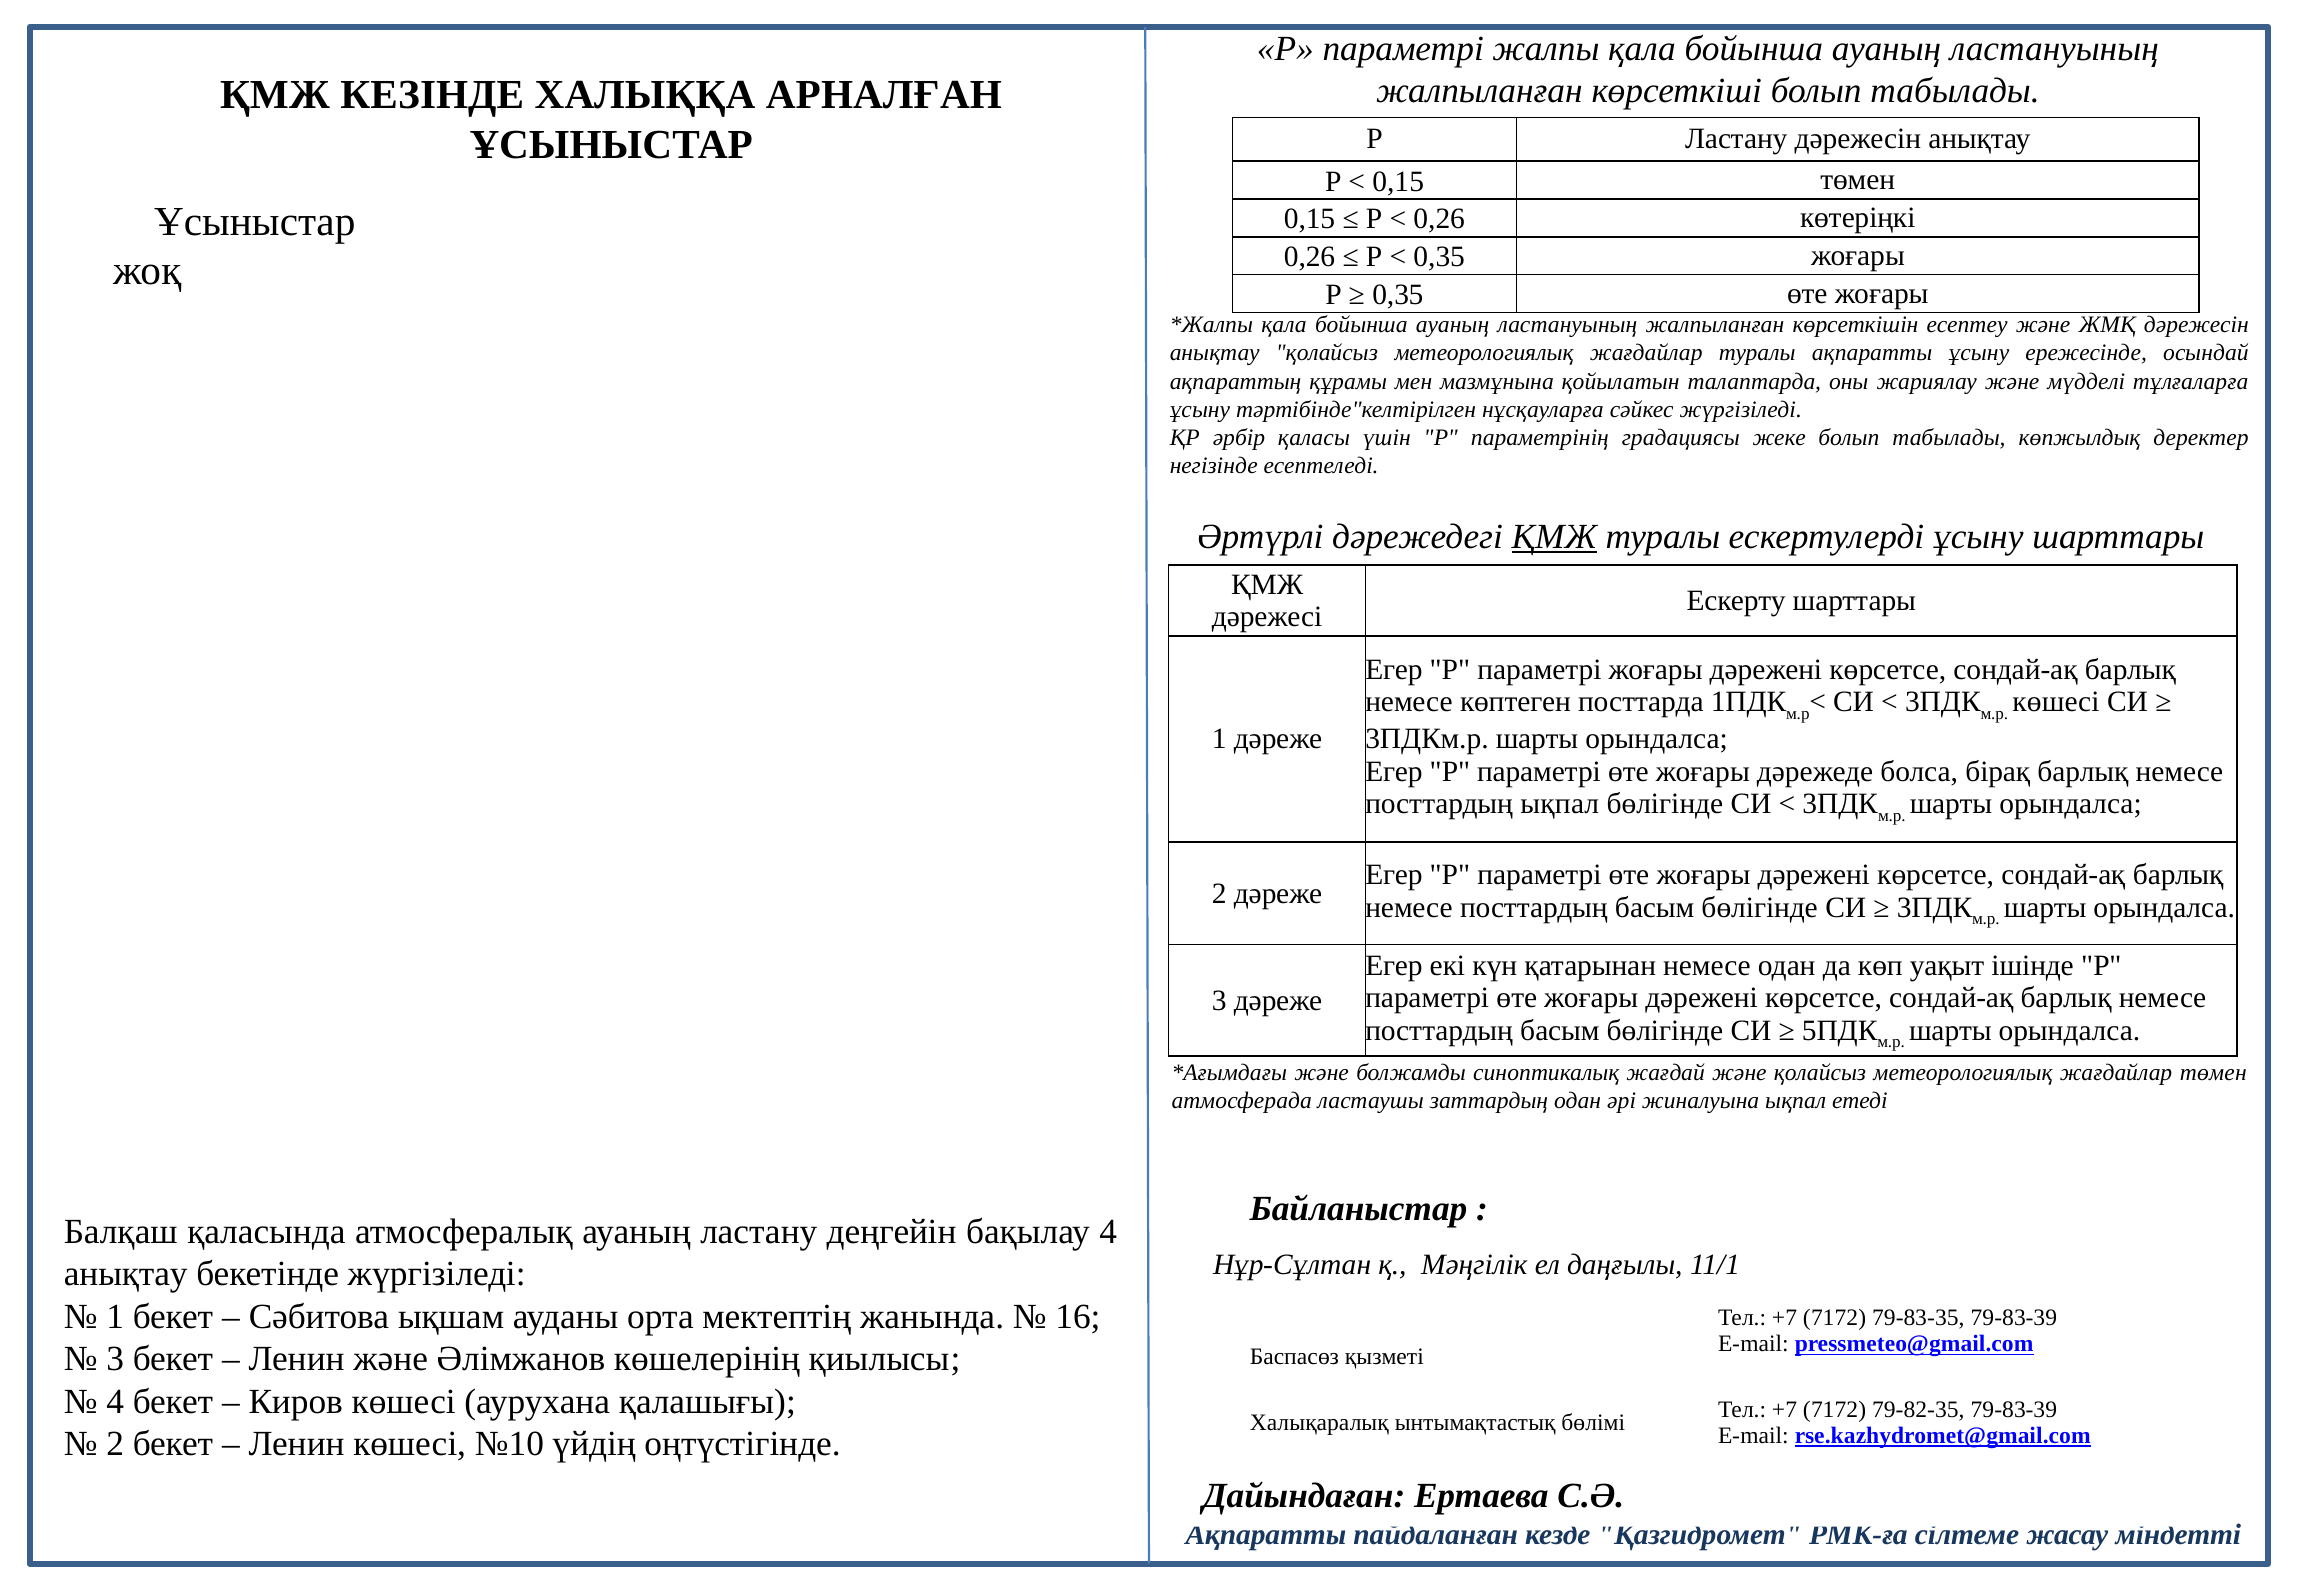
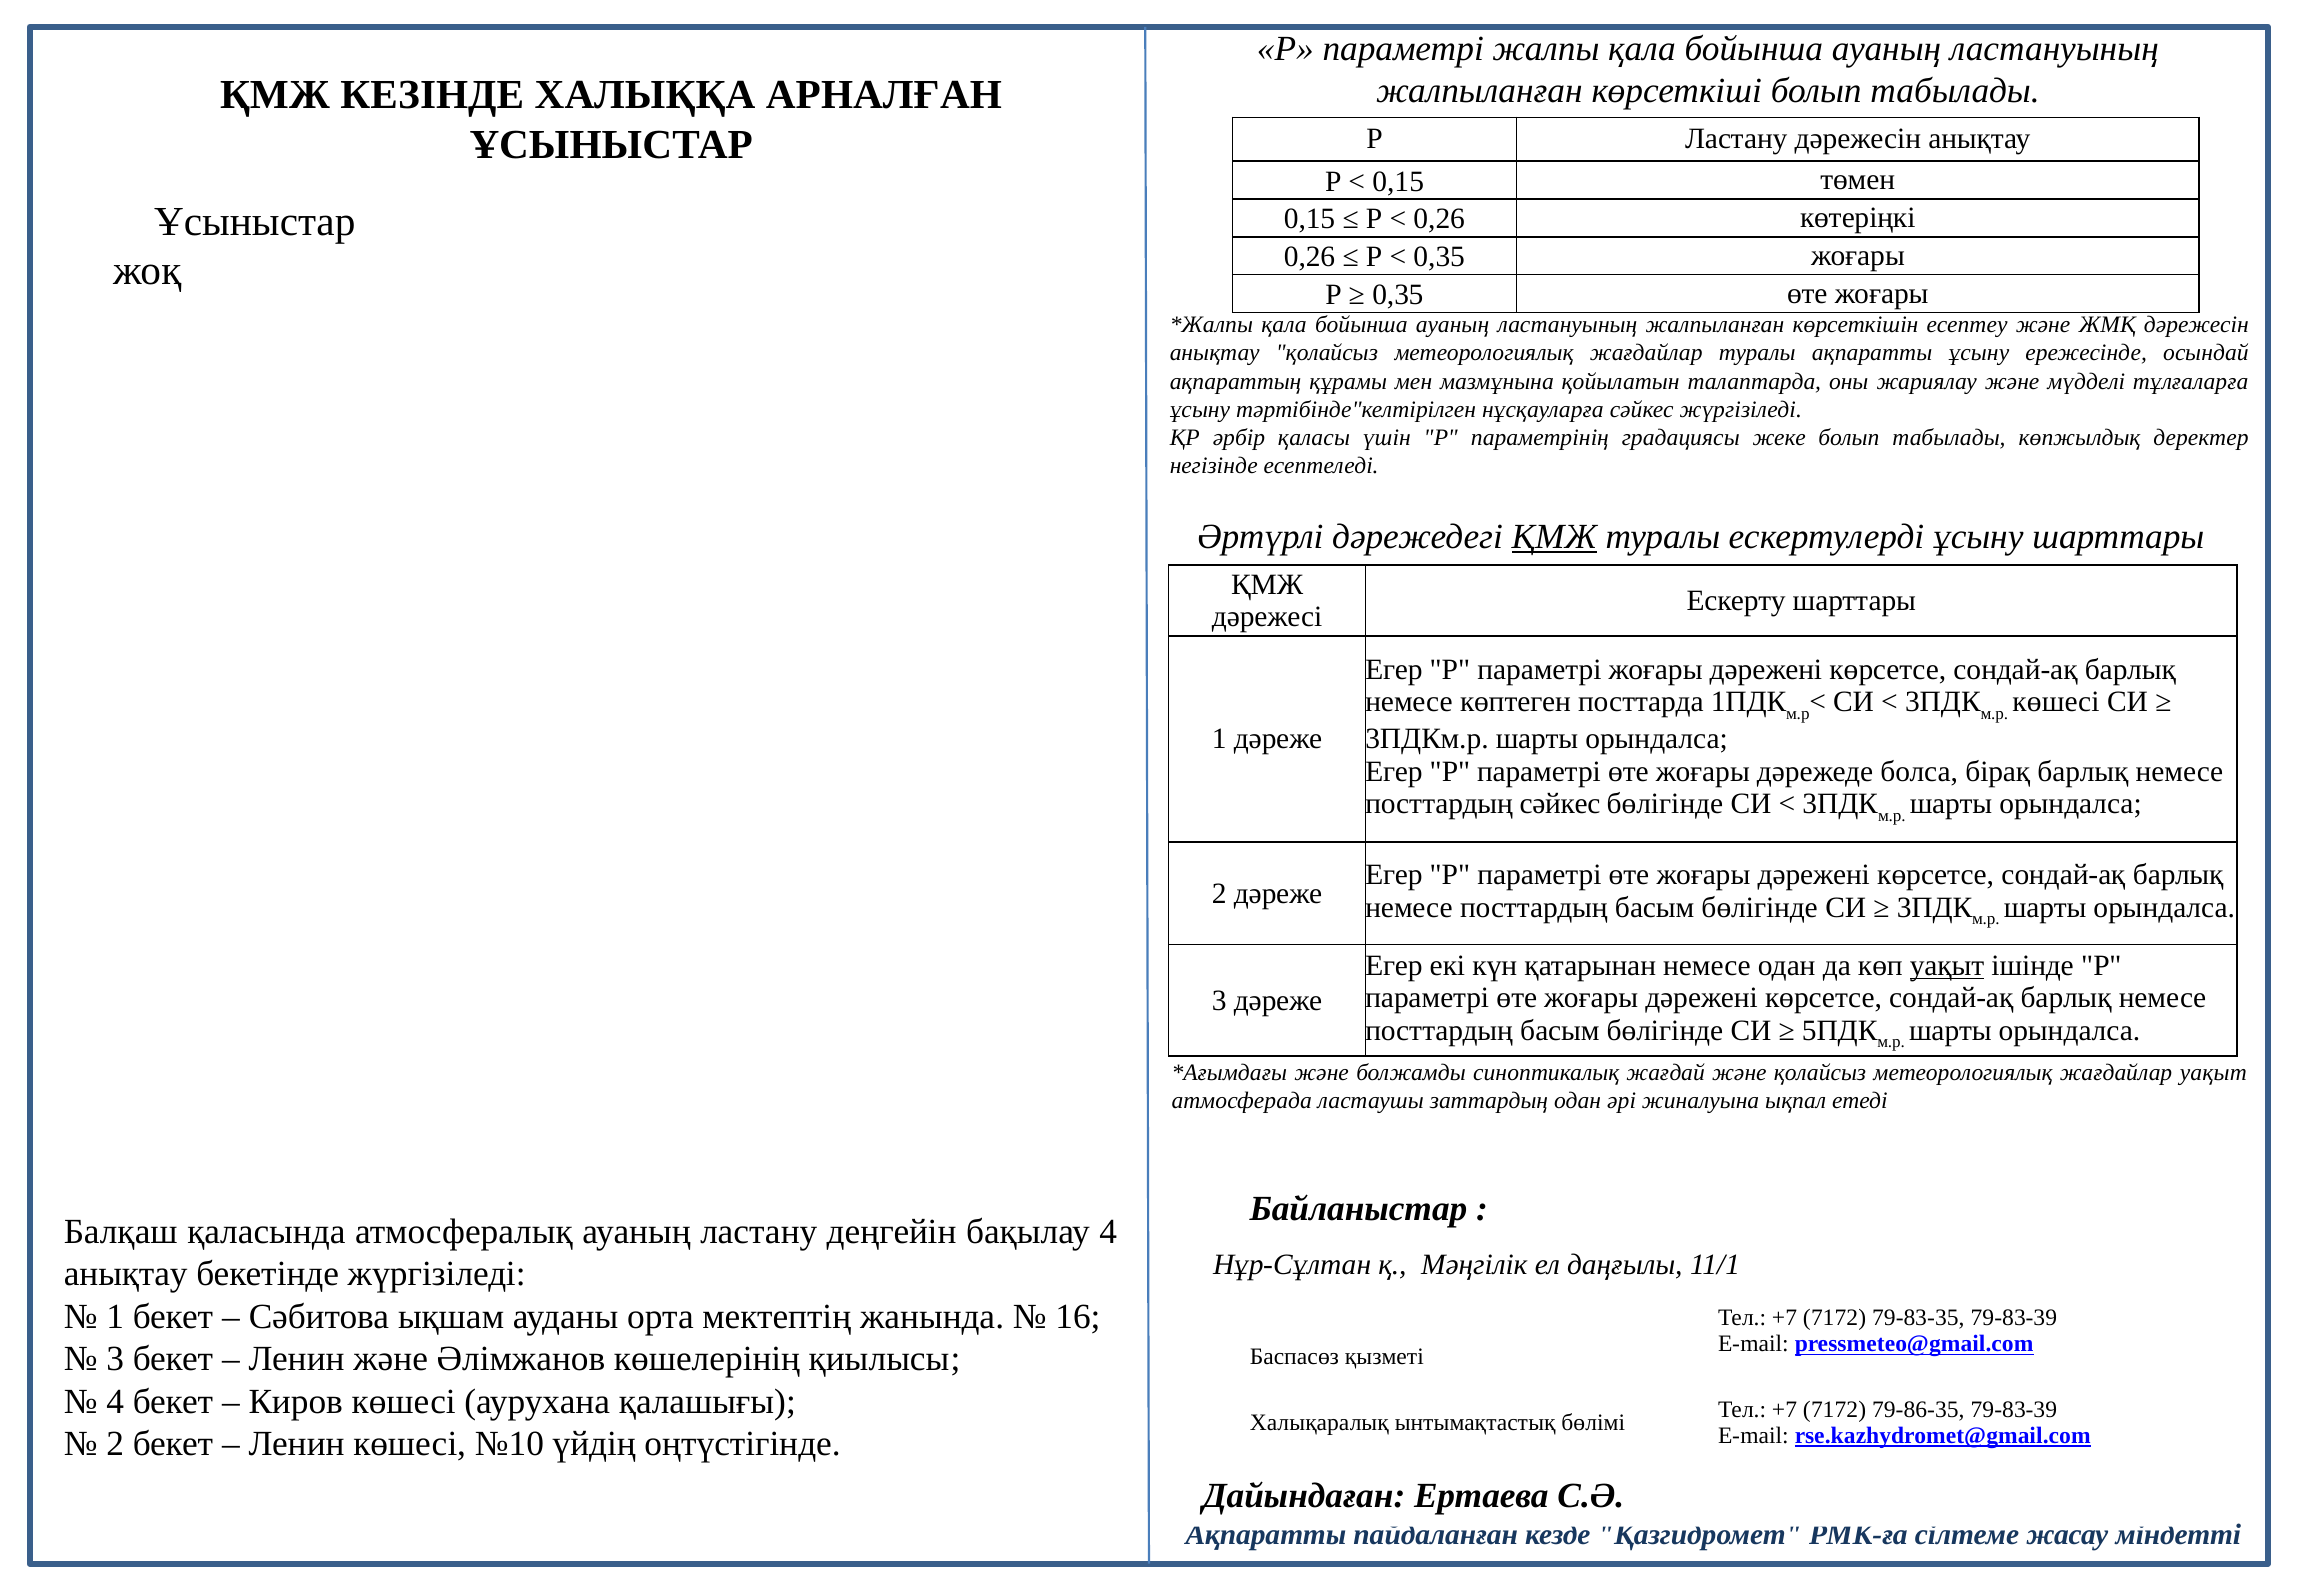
посттардың ықпал: ықпал -> сәйкес (1560, 804)
уақыт underline: none -> present (1947, 966)
жағдайлар төмен: төмен -> уақыт (2213, 1073)
79-82-35: 79-82-35 -> 79-86-35 (1918, 1409)
